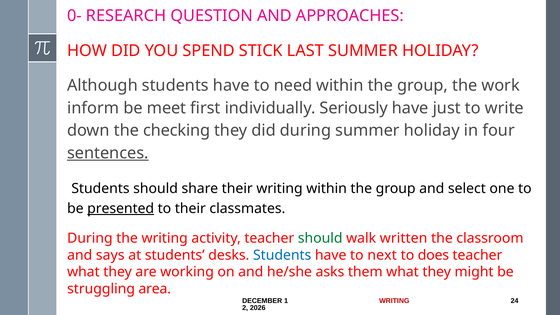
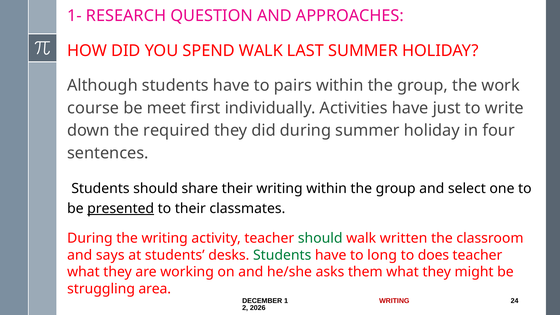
0-: 0- -> 1- (74, 16)
SPEND STICK: STICK -> WALK (261, 51)
need: need -> pairs (293, 85)
inform: inform -> course (93, 108)
Seriously: Seriously -> Activities (354, 108)
checking: checking -> required (177, 131)
sentences underline: present -> none (108, 153)
Students colour: blue -> green (282, 255)
next: next -> long (382, 255)
